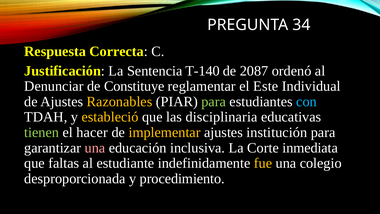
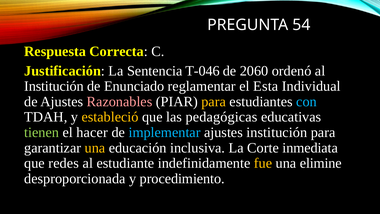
34: 34 -> 54 (301, 25)
T-140: T-140 -> T-046 (203, 71)
2087: 2087 -> 2060 (254, 71)
Denunciar: Denunciar -> Institución (54, 86)
Constituye: Constituye -> Enunciado (134, 86)
Este: Este -> Esta (266, 86)
Razonables colour: yellow -> pink (120, 102)
para colour: light green -> yellow (214, 102)
disciplinaria: disciplinaria -> pedagógicas (221, 117)
implementar colour: yellow -> light blue (165, 132)
una colour: pink -> yellow (95, 148)
faltas: faltas -> redes (64, 163)
colegio: colegio -> elimine (321, 163)
